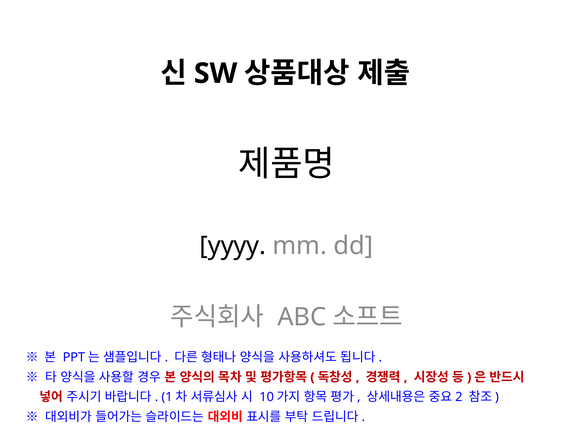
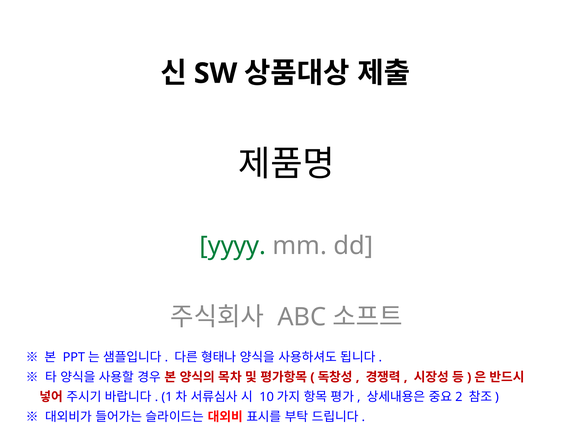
yyyy colour: black -> green (233, 246)
